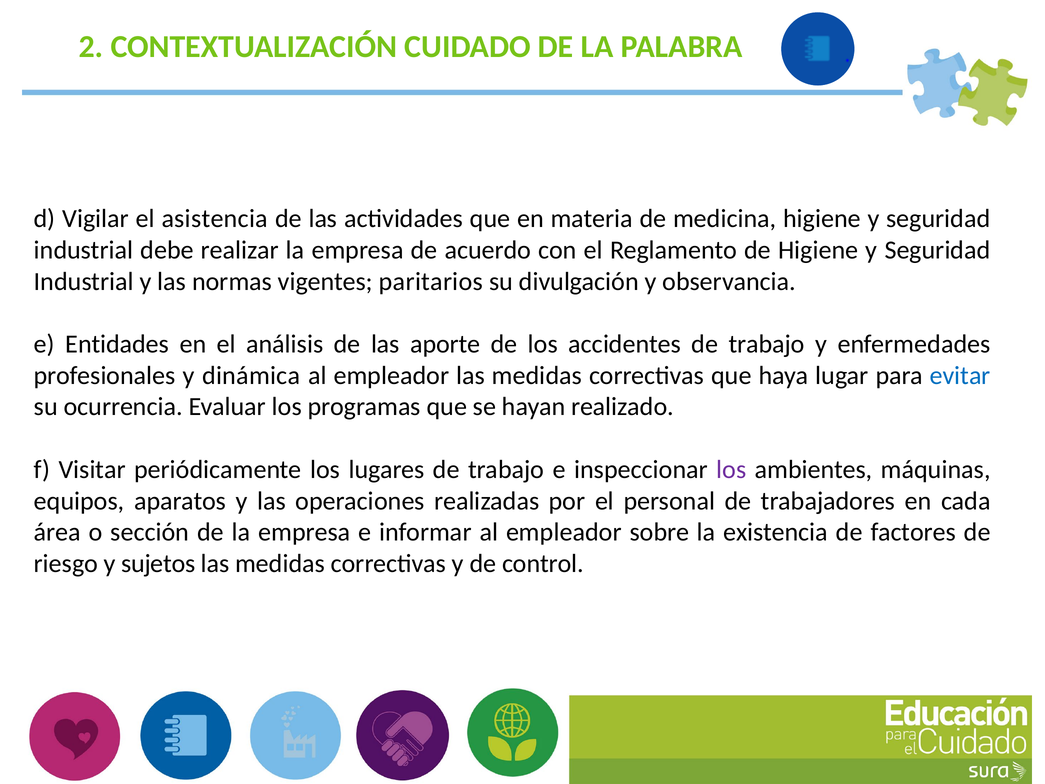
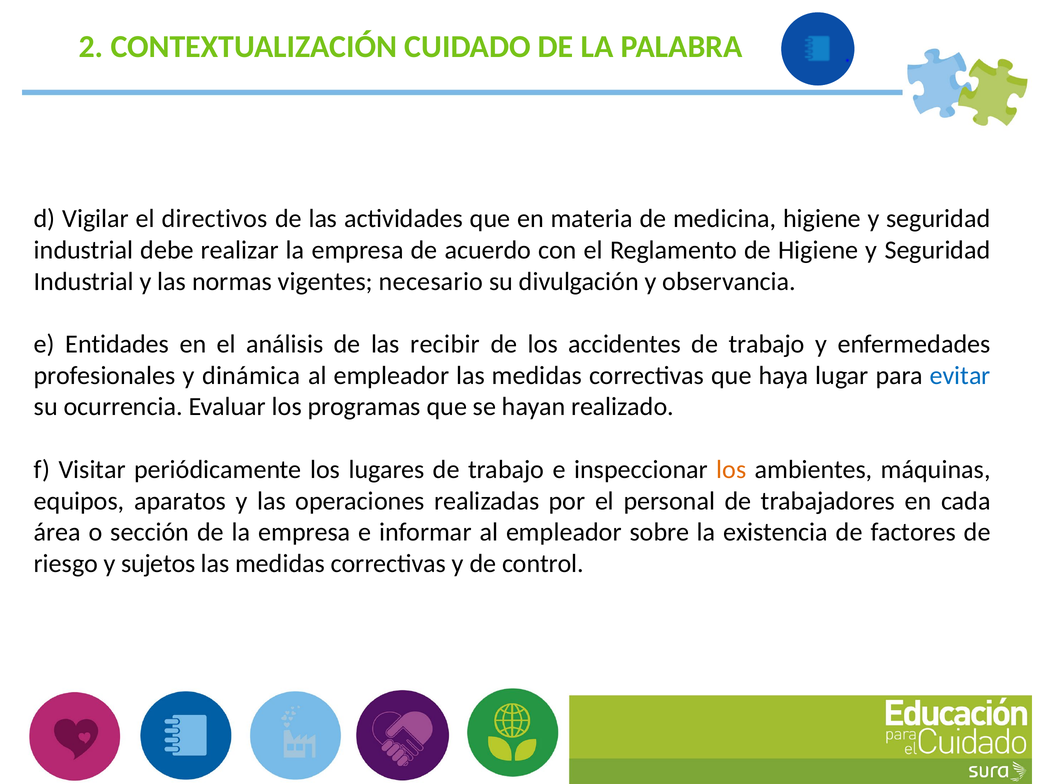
asistencia: asistencia -> directivos (215, 219)
paritarios: paritarios -> necesario (431, 281)
aporte: aporte -> recibir (445, 344)
los colour: purple -> orange (731, 469)
